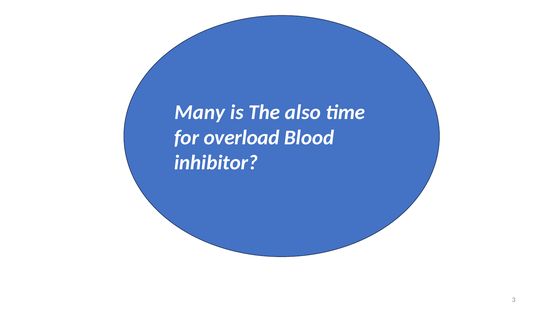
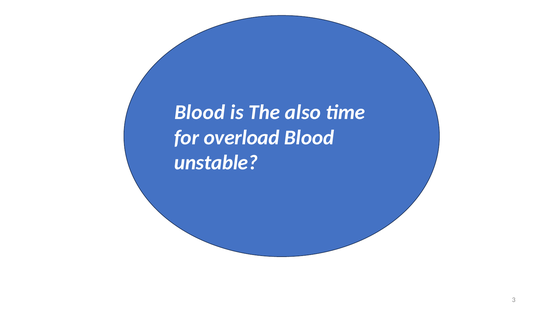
Many: Many -> Blood (200, 112)
inhibitor: inhibitor -> unstable (216, 163)
